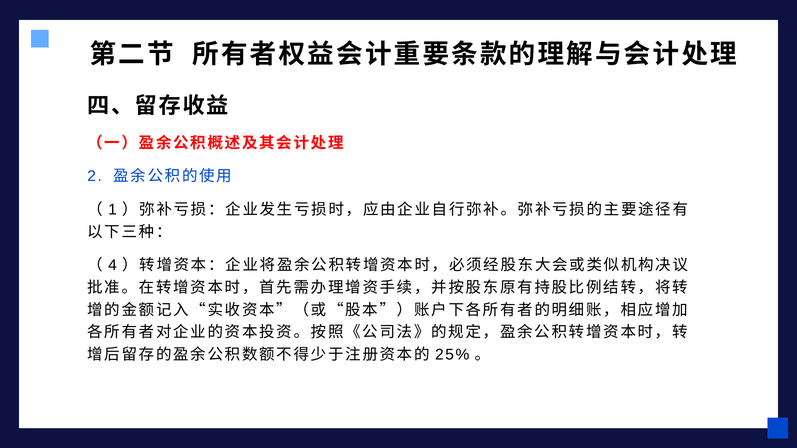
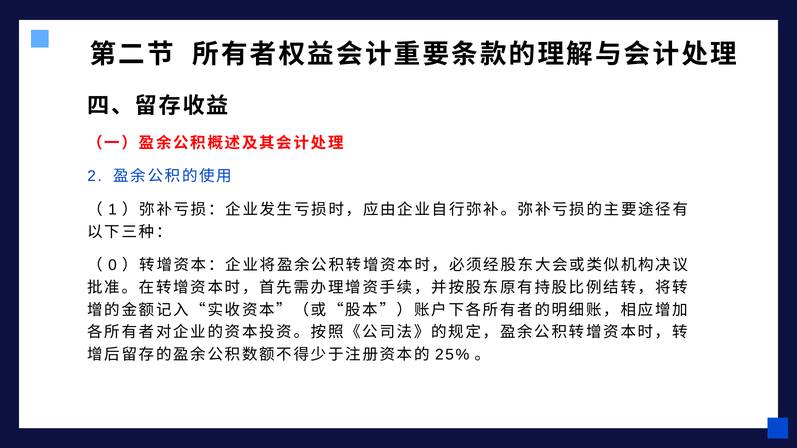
4: 4 -> 0 (112, 266)
